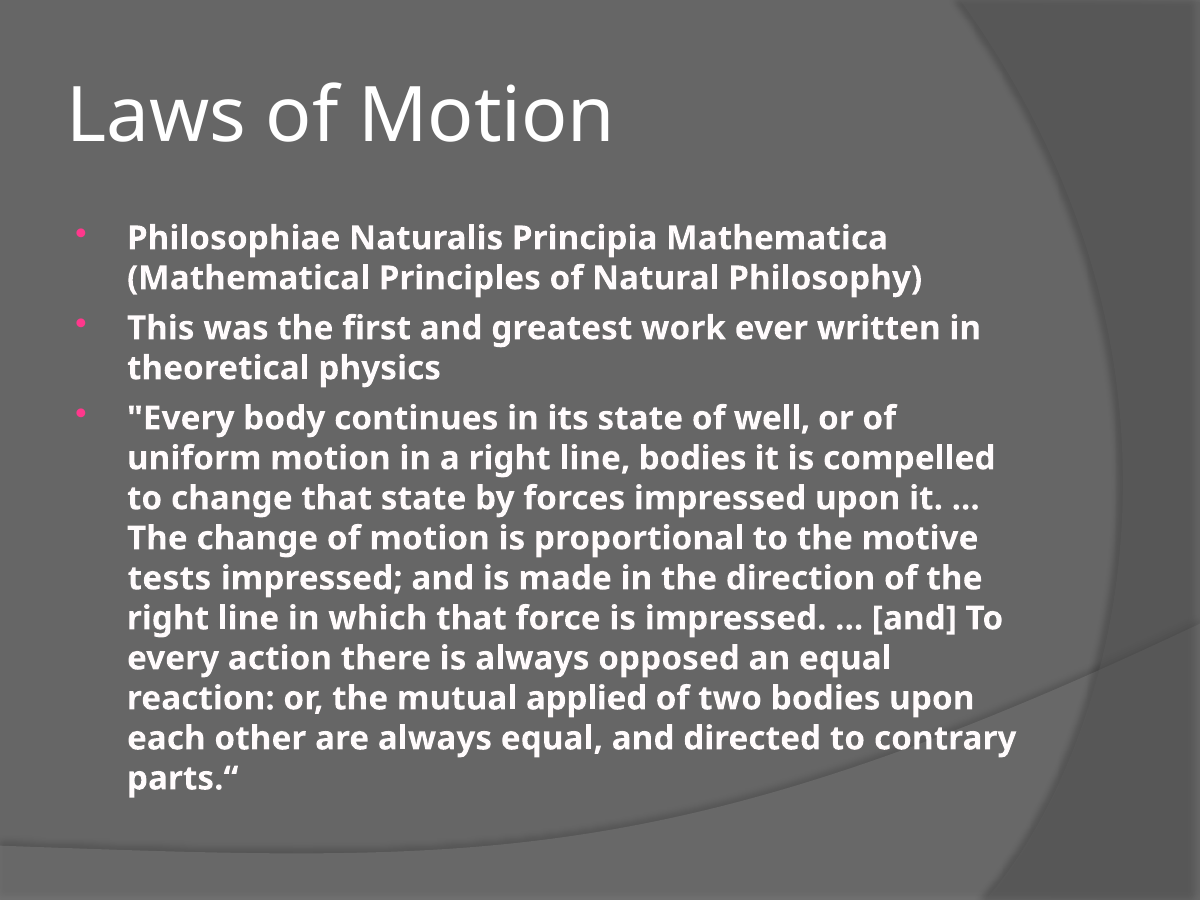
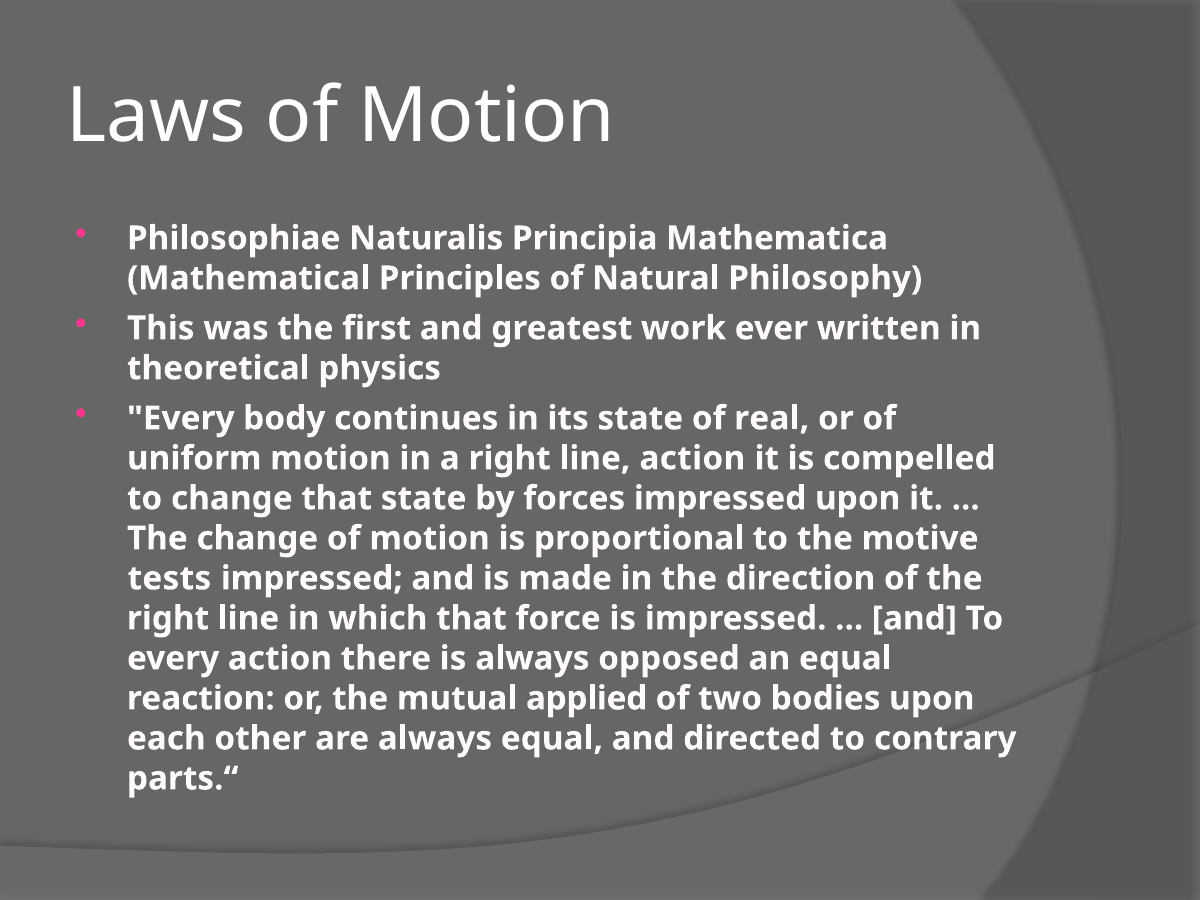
well: well -> real (772, 418)
line bodies: bodies -> action (692, 458)
